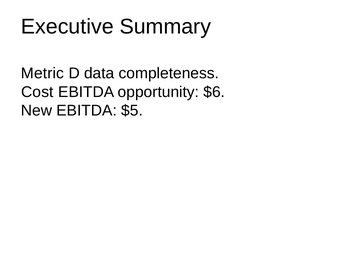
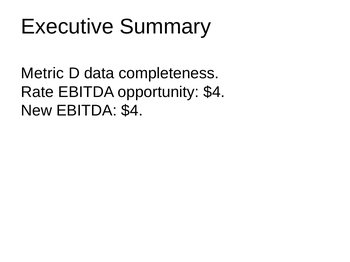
Cost: Cost -> Rate (37, 92)
opportunity $6: $6 -> $4 (214, 92)
EBITDA $5: $5 -> $4 (132, 111)
